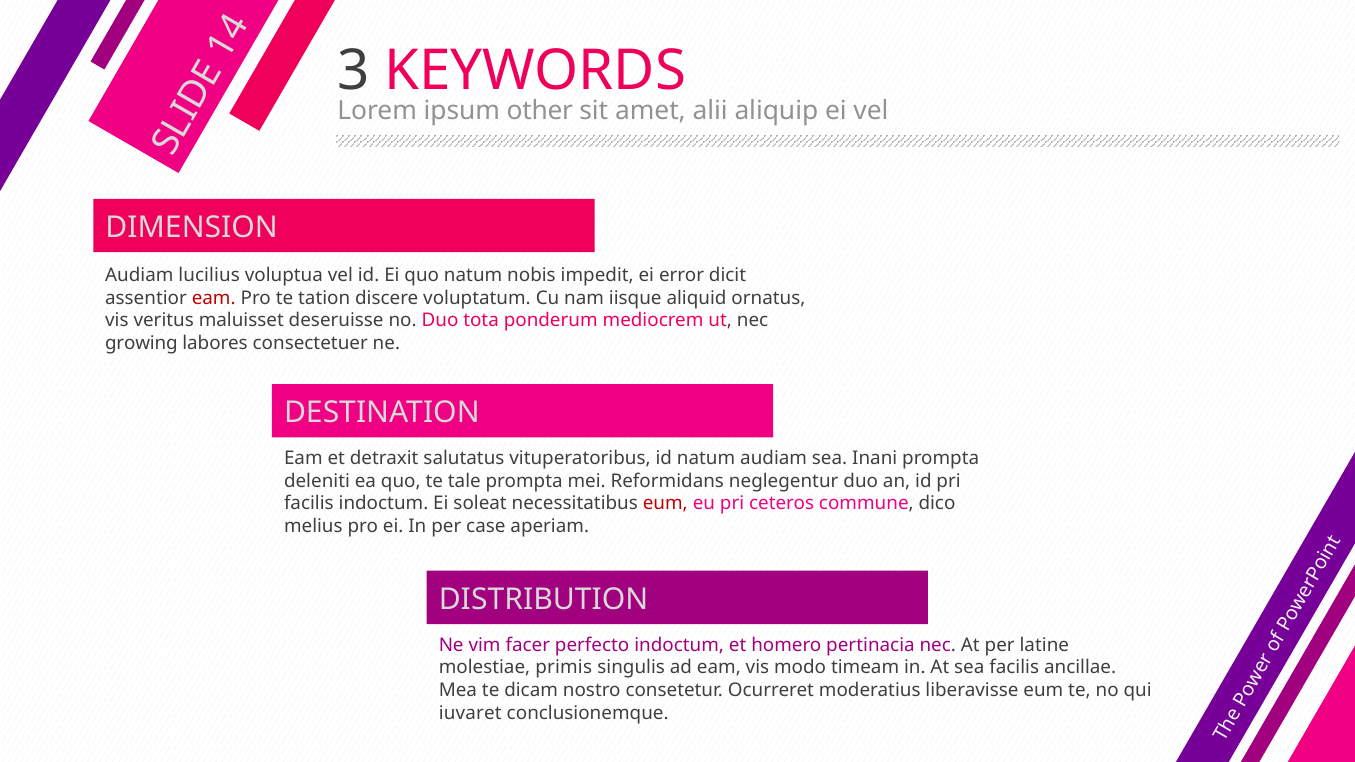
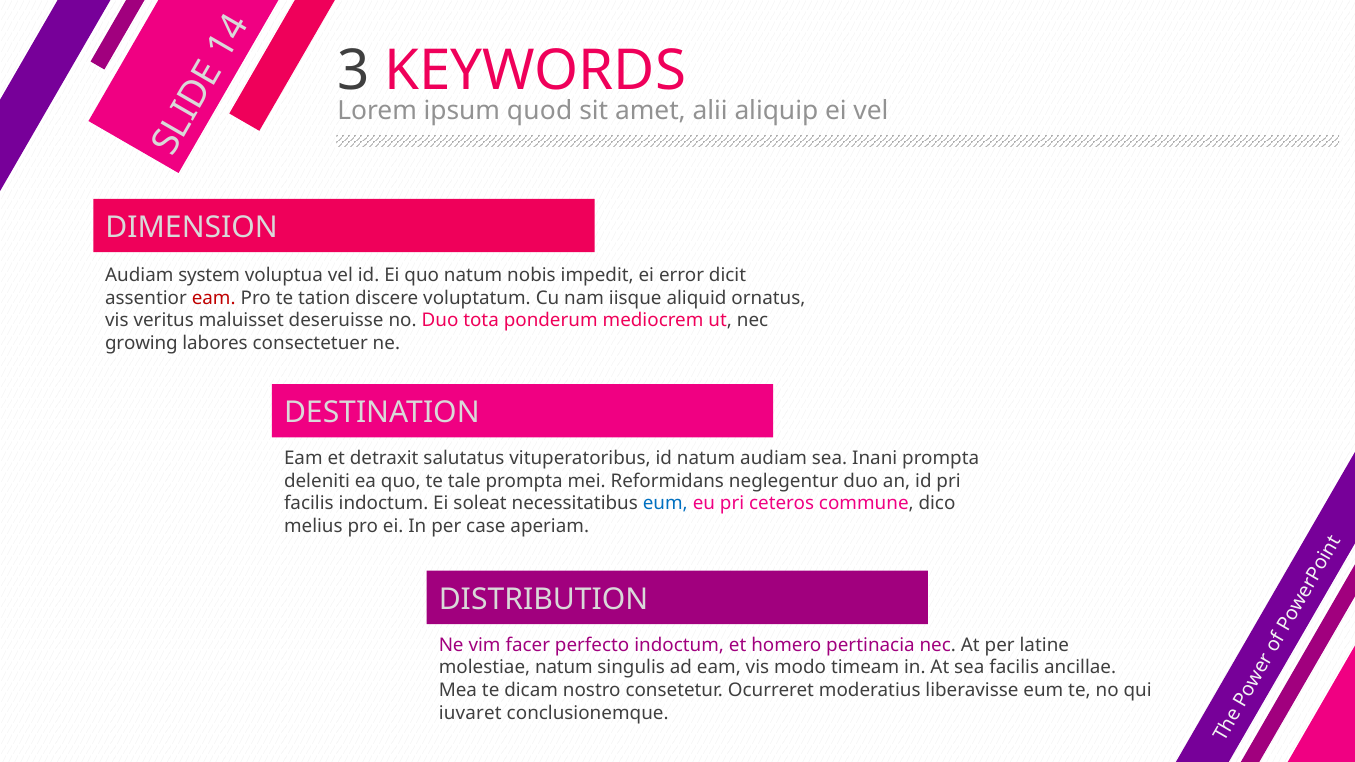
other: other -> quod (540, 111)
lucilius: lucilius -> system (209, 276)
eum colour: red -> blue (665, 504)
molestiae primis: primis -> natum (564, 668)
